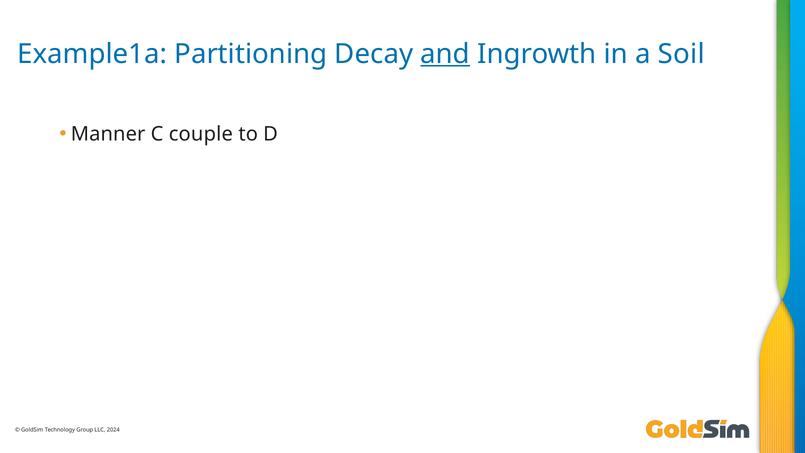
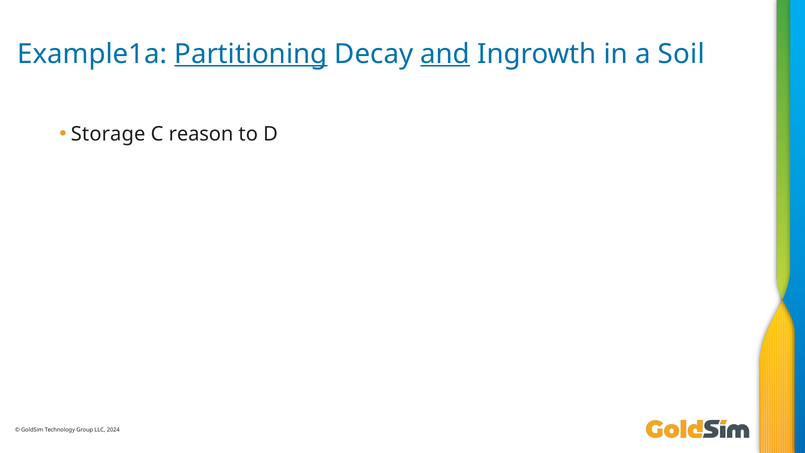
Partitioning underline: none -> present (251, 54)
Manner: Manner -> Storage (108, 134)
couple: couple -> reason (201, 134)
